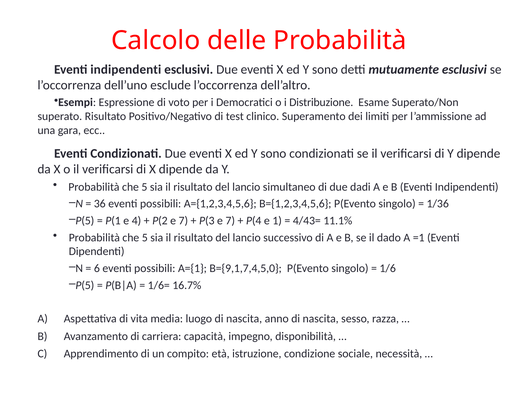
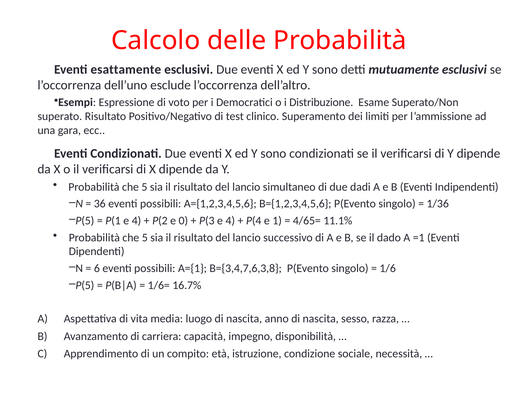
indipendenti: indipendenti -> esattamente (126, 70)
P(2 e 7: 7 -> 0 (183, 221)
P(3 e 7: 7 -> 4 (230, 221)
4/43=: 4/43= -> 4/65= (307, 221)
B={9,1,7,4,5,0: B={9,1,7,4,5,0 -> B={3,4,7,6,3,8 (246, 269)
